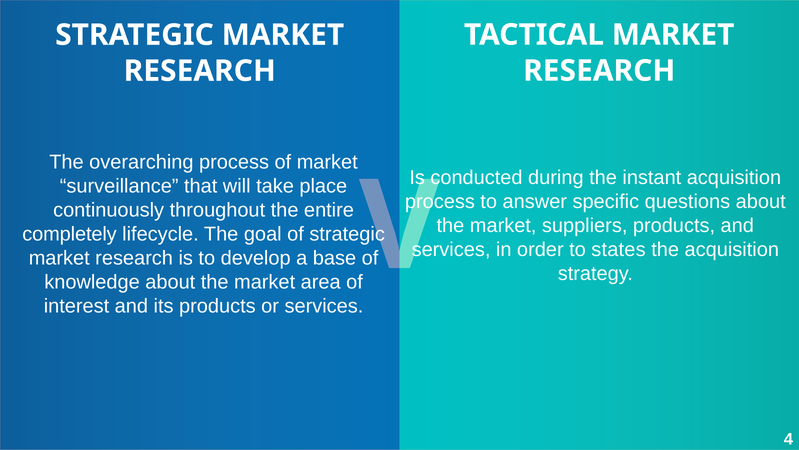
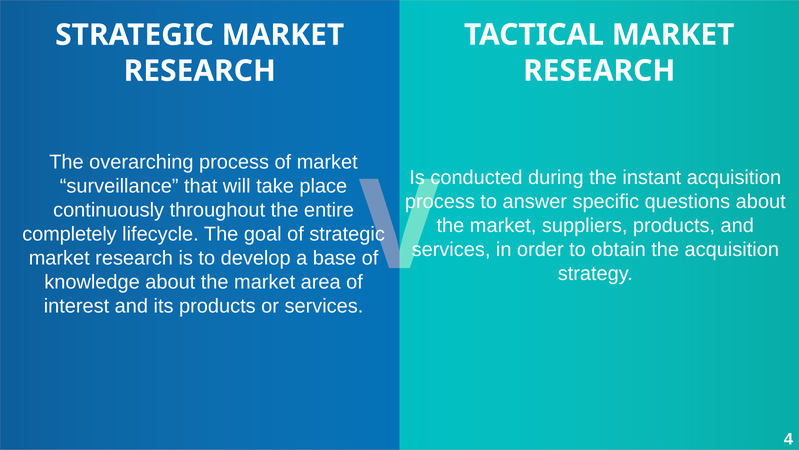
states: states -> obtain (619, 249)
